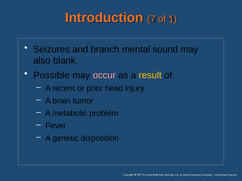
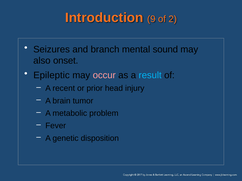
7: 7 -> 9 (151, 19)
1: 1 -> 2 (173, 19)
blank: blank -> onset (66, 61)
Possible: Possible -> Epileptic (52, 75)
result colour: yellow -> light blue (150, 75)
